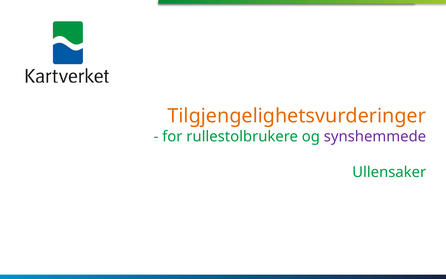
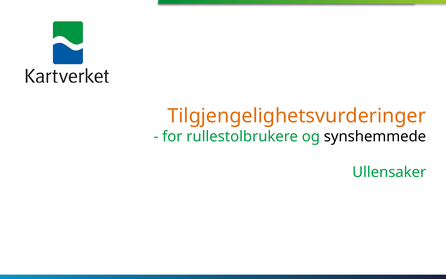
synshemmede colour: purple -> black (375, 136)
